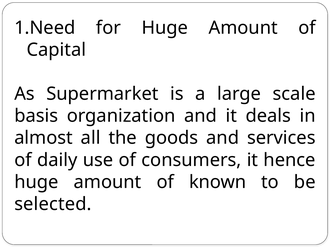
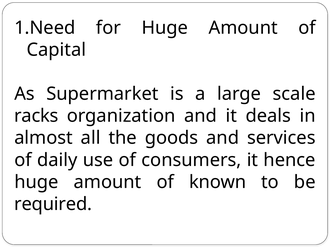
basis: basis -> racks (36, 116)
selected: selected -> required (53, 204)
